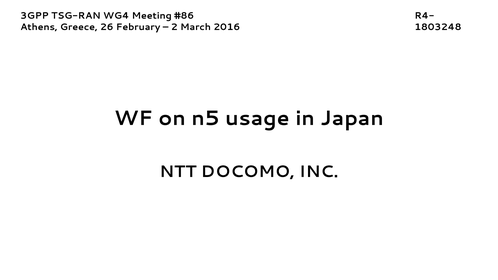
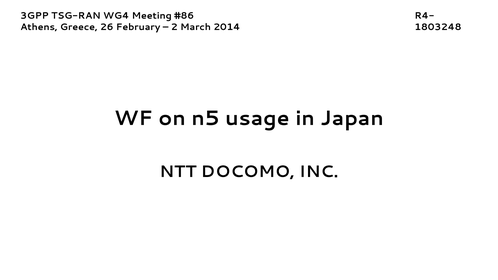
2016: 2016 -> 2014 (227, 27)
